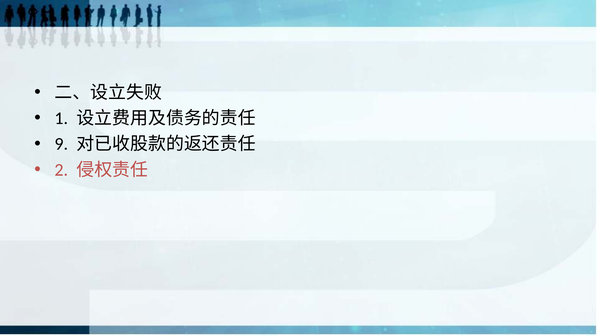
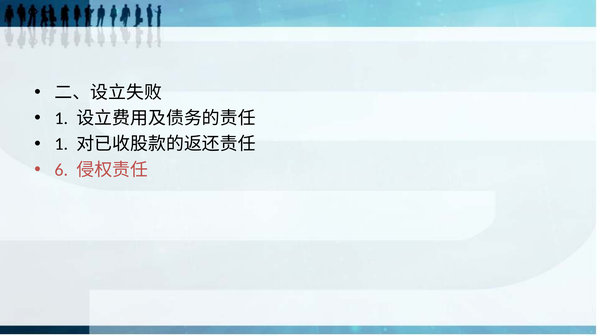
9: 9 -> 1 (61, 144)
2: 2 -> 6 (61, 170)
